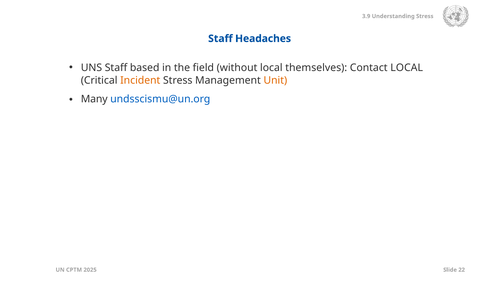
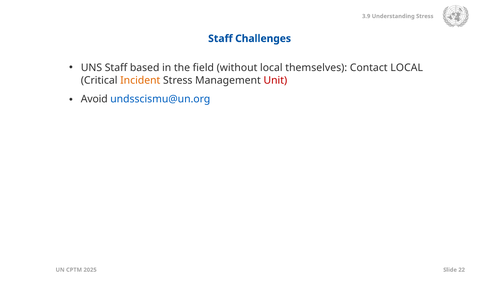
Headaches: Headaches -> Challenges (263, 39)
Unit colour: orange -> red (275, 80)
Many: Many -> Avoid (94, 99)
